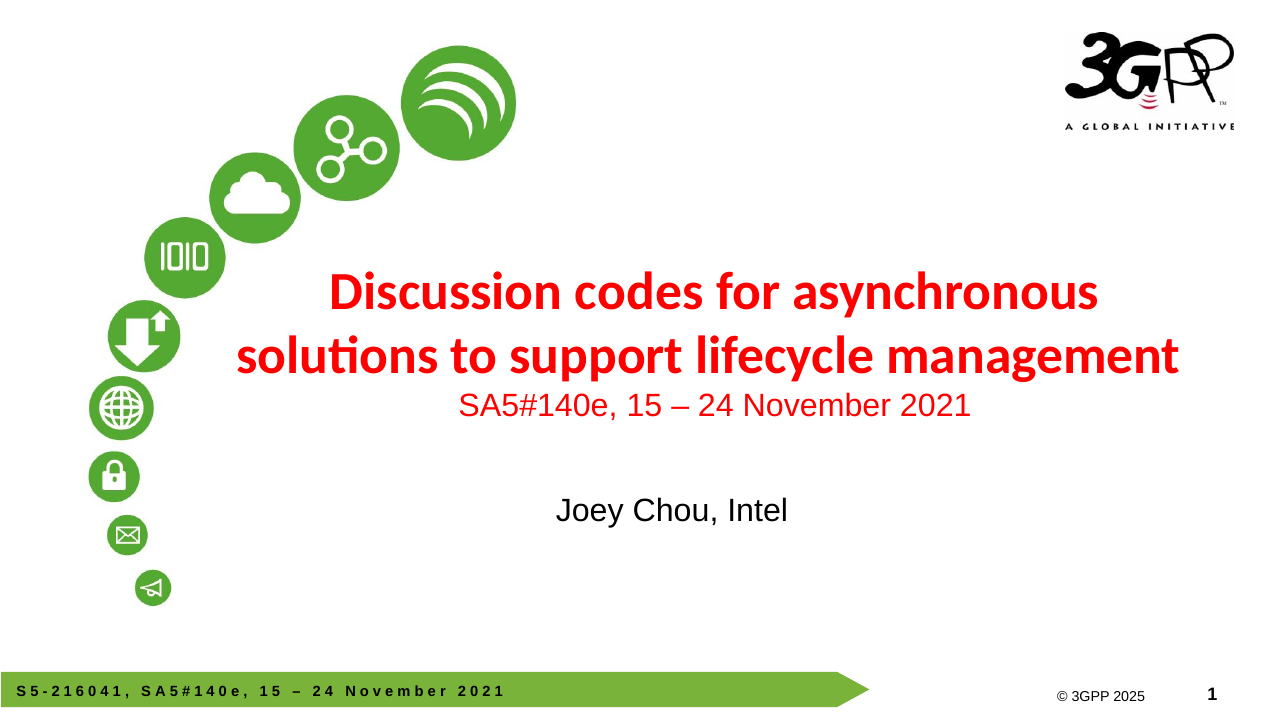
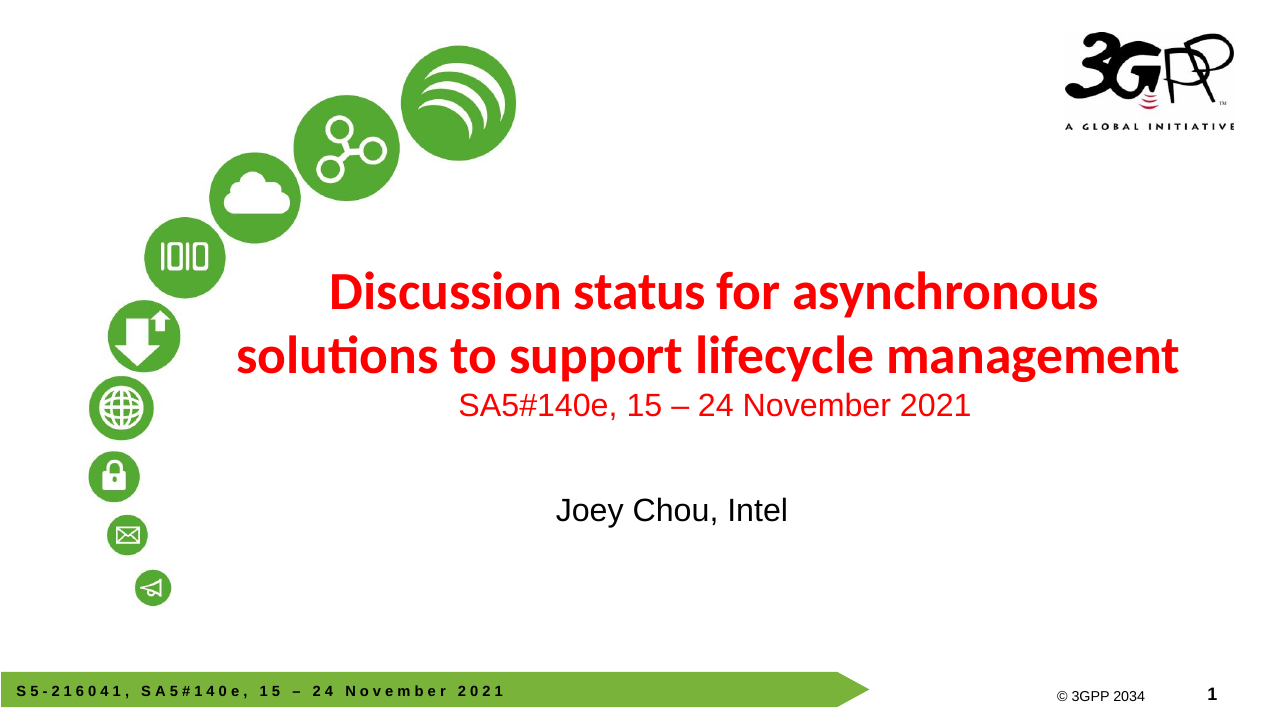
codes: codes -> status (640, 292)
2025: 2025 -> 2034 (1129, 697)
